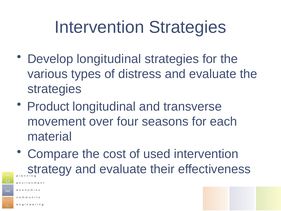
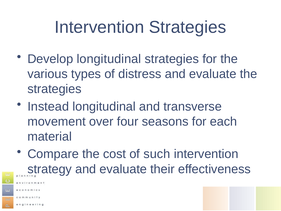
Product: Product -> Instead (48, 106)
used: used -> such (157, 154)
